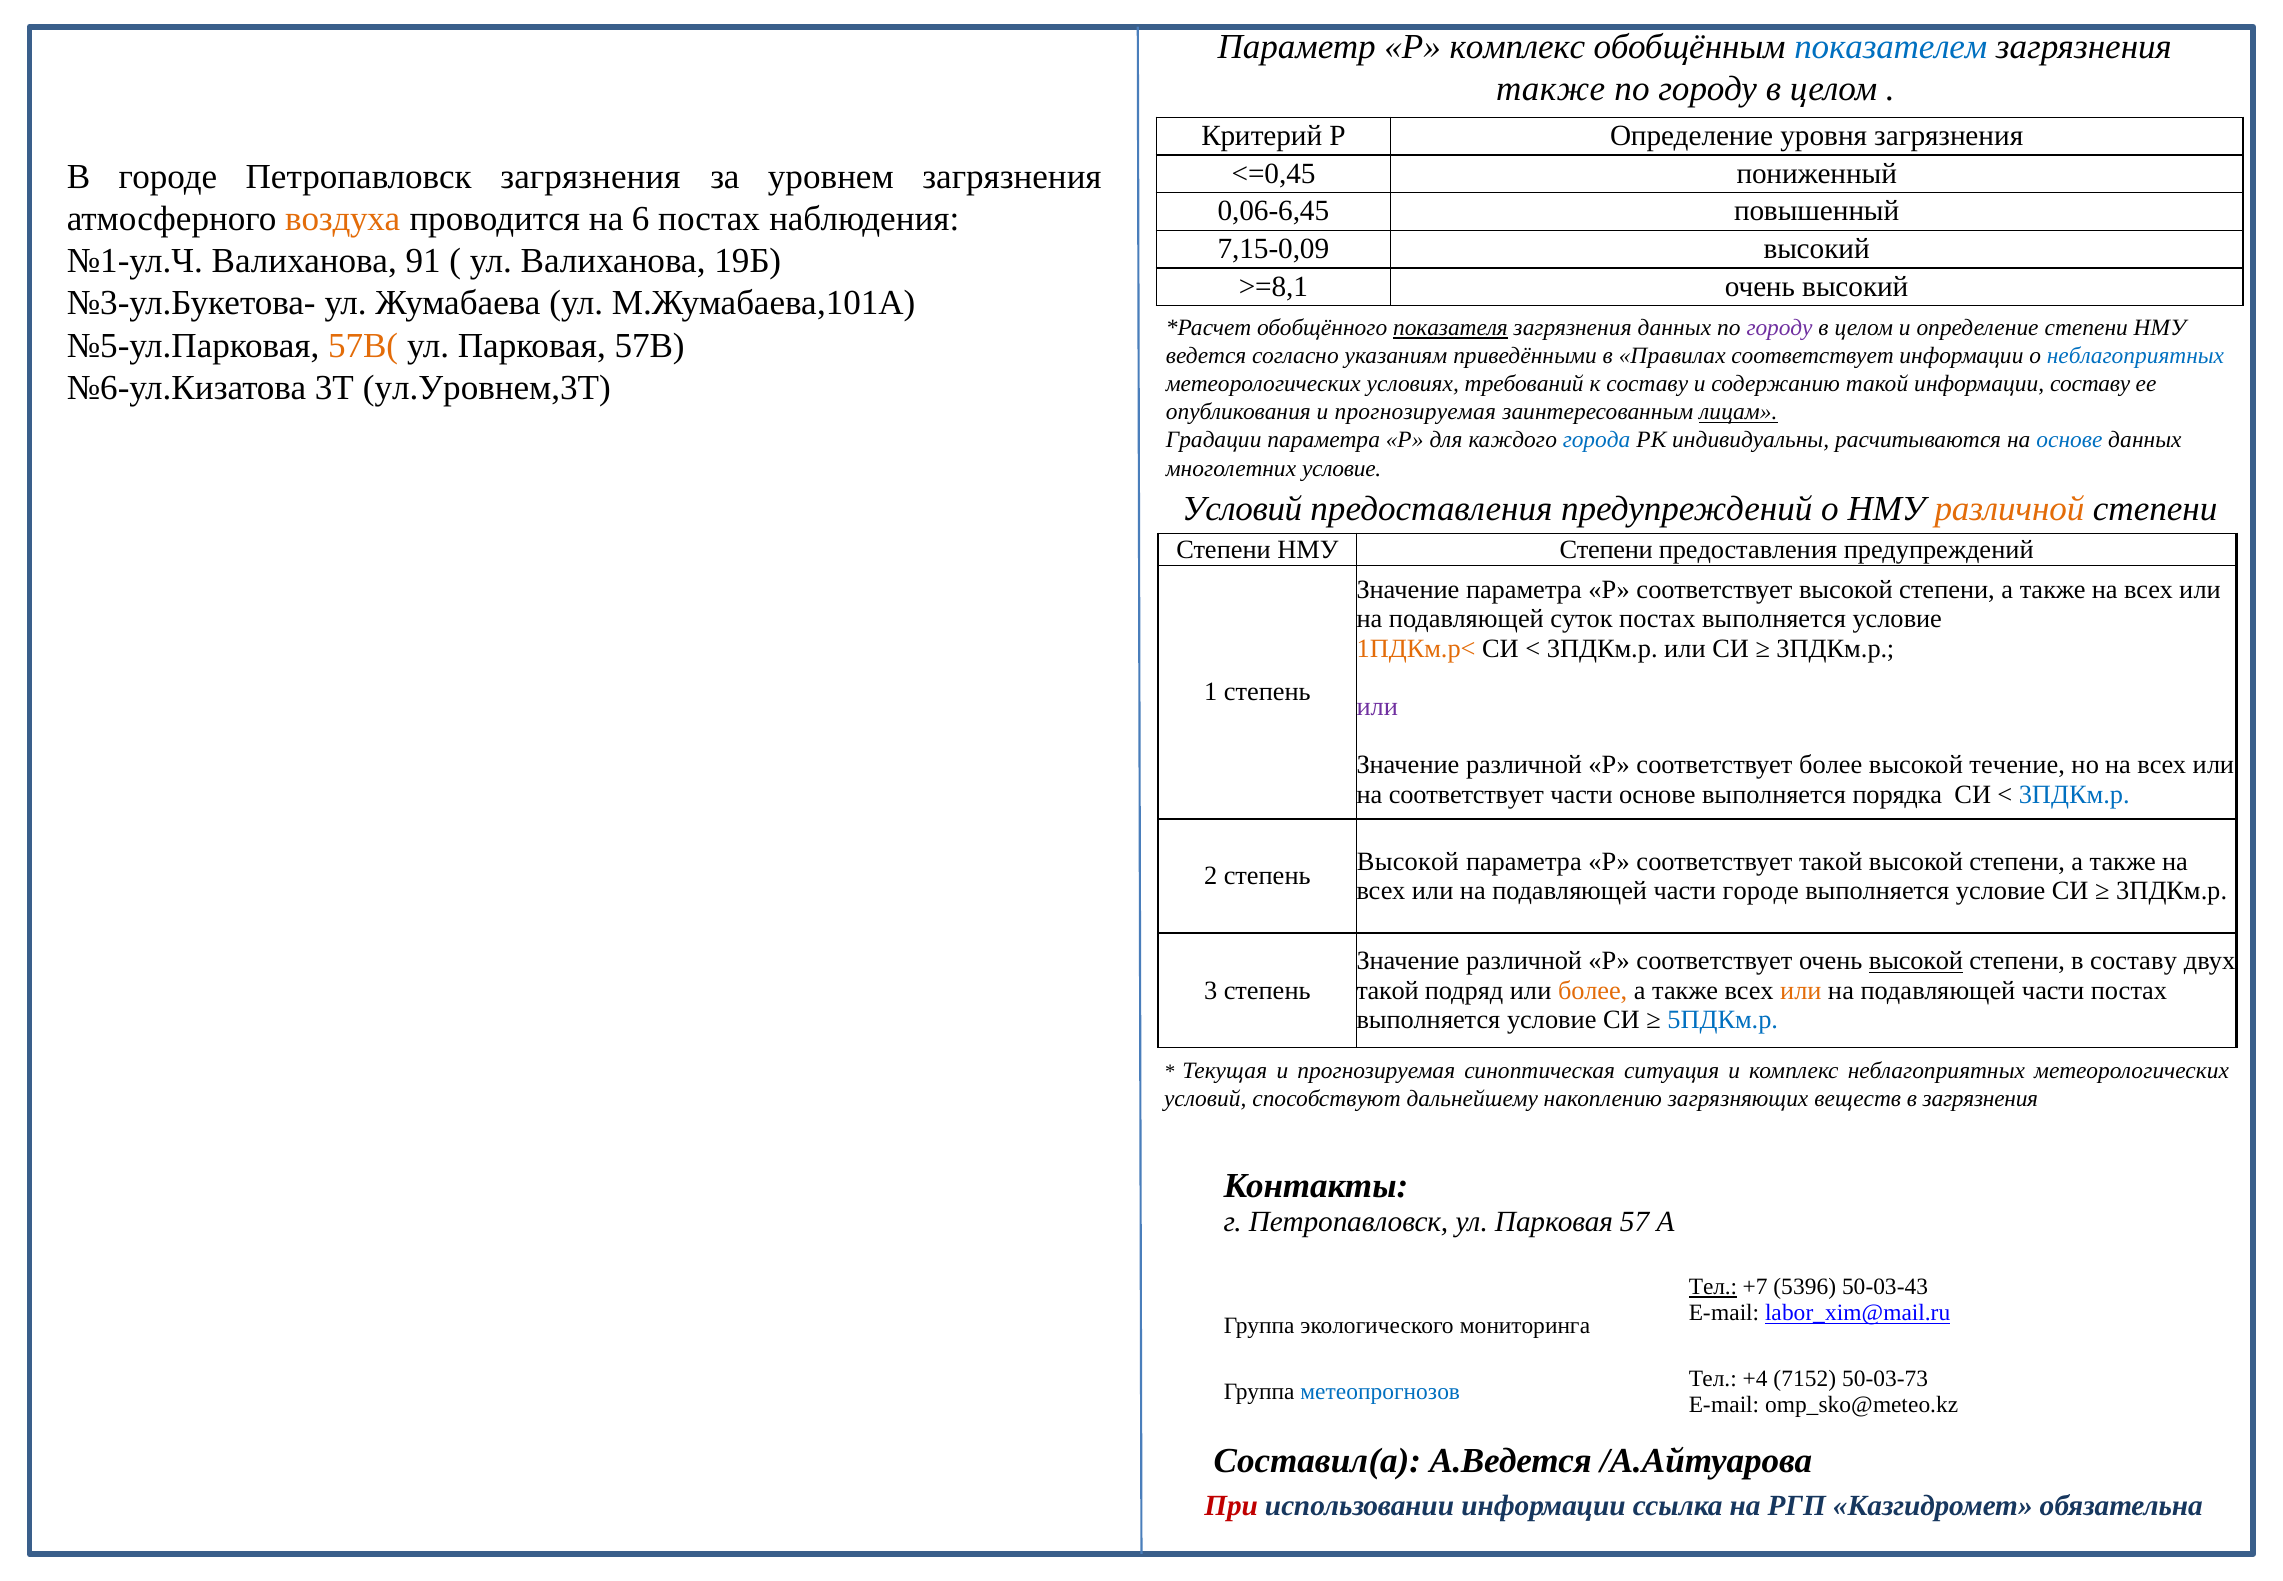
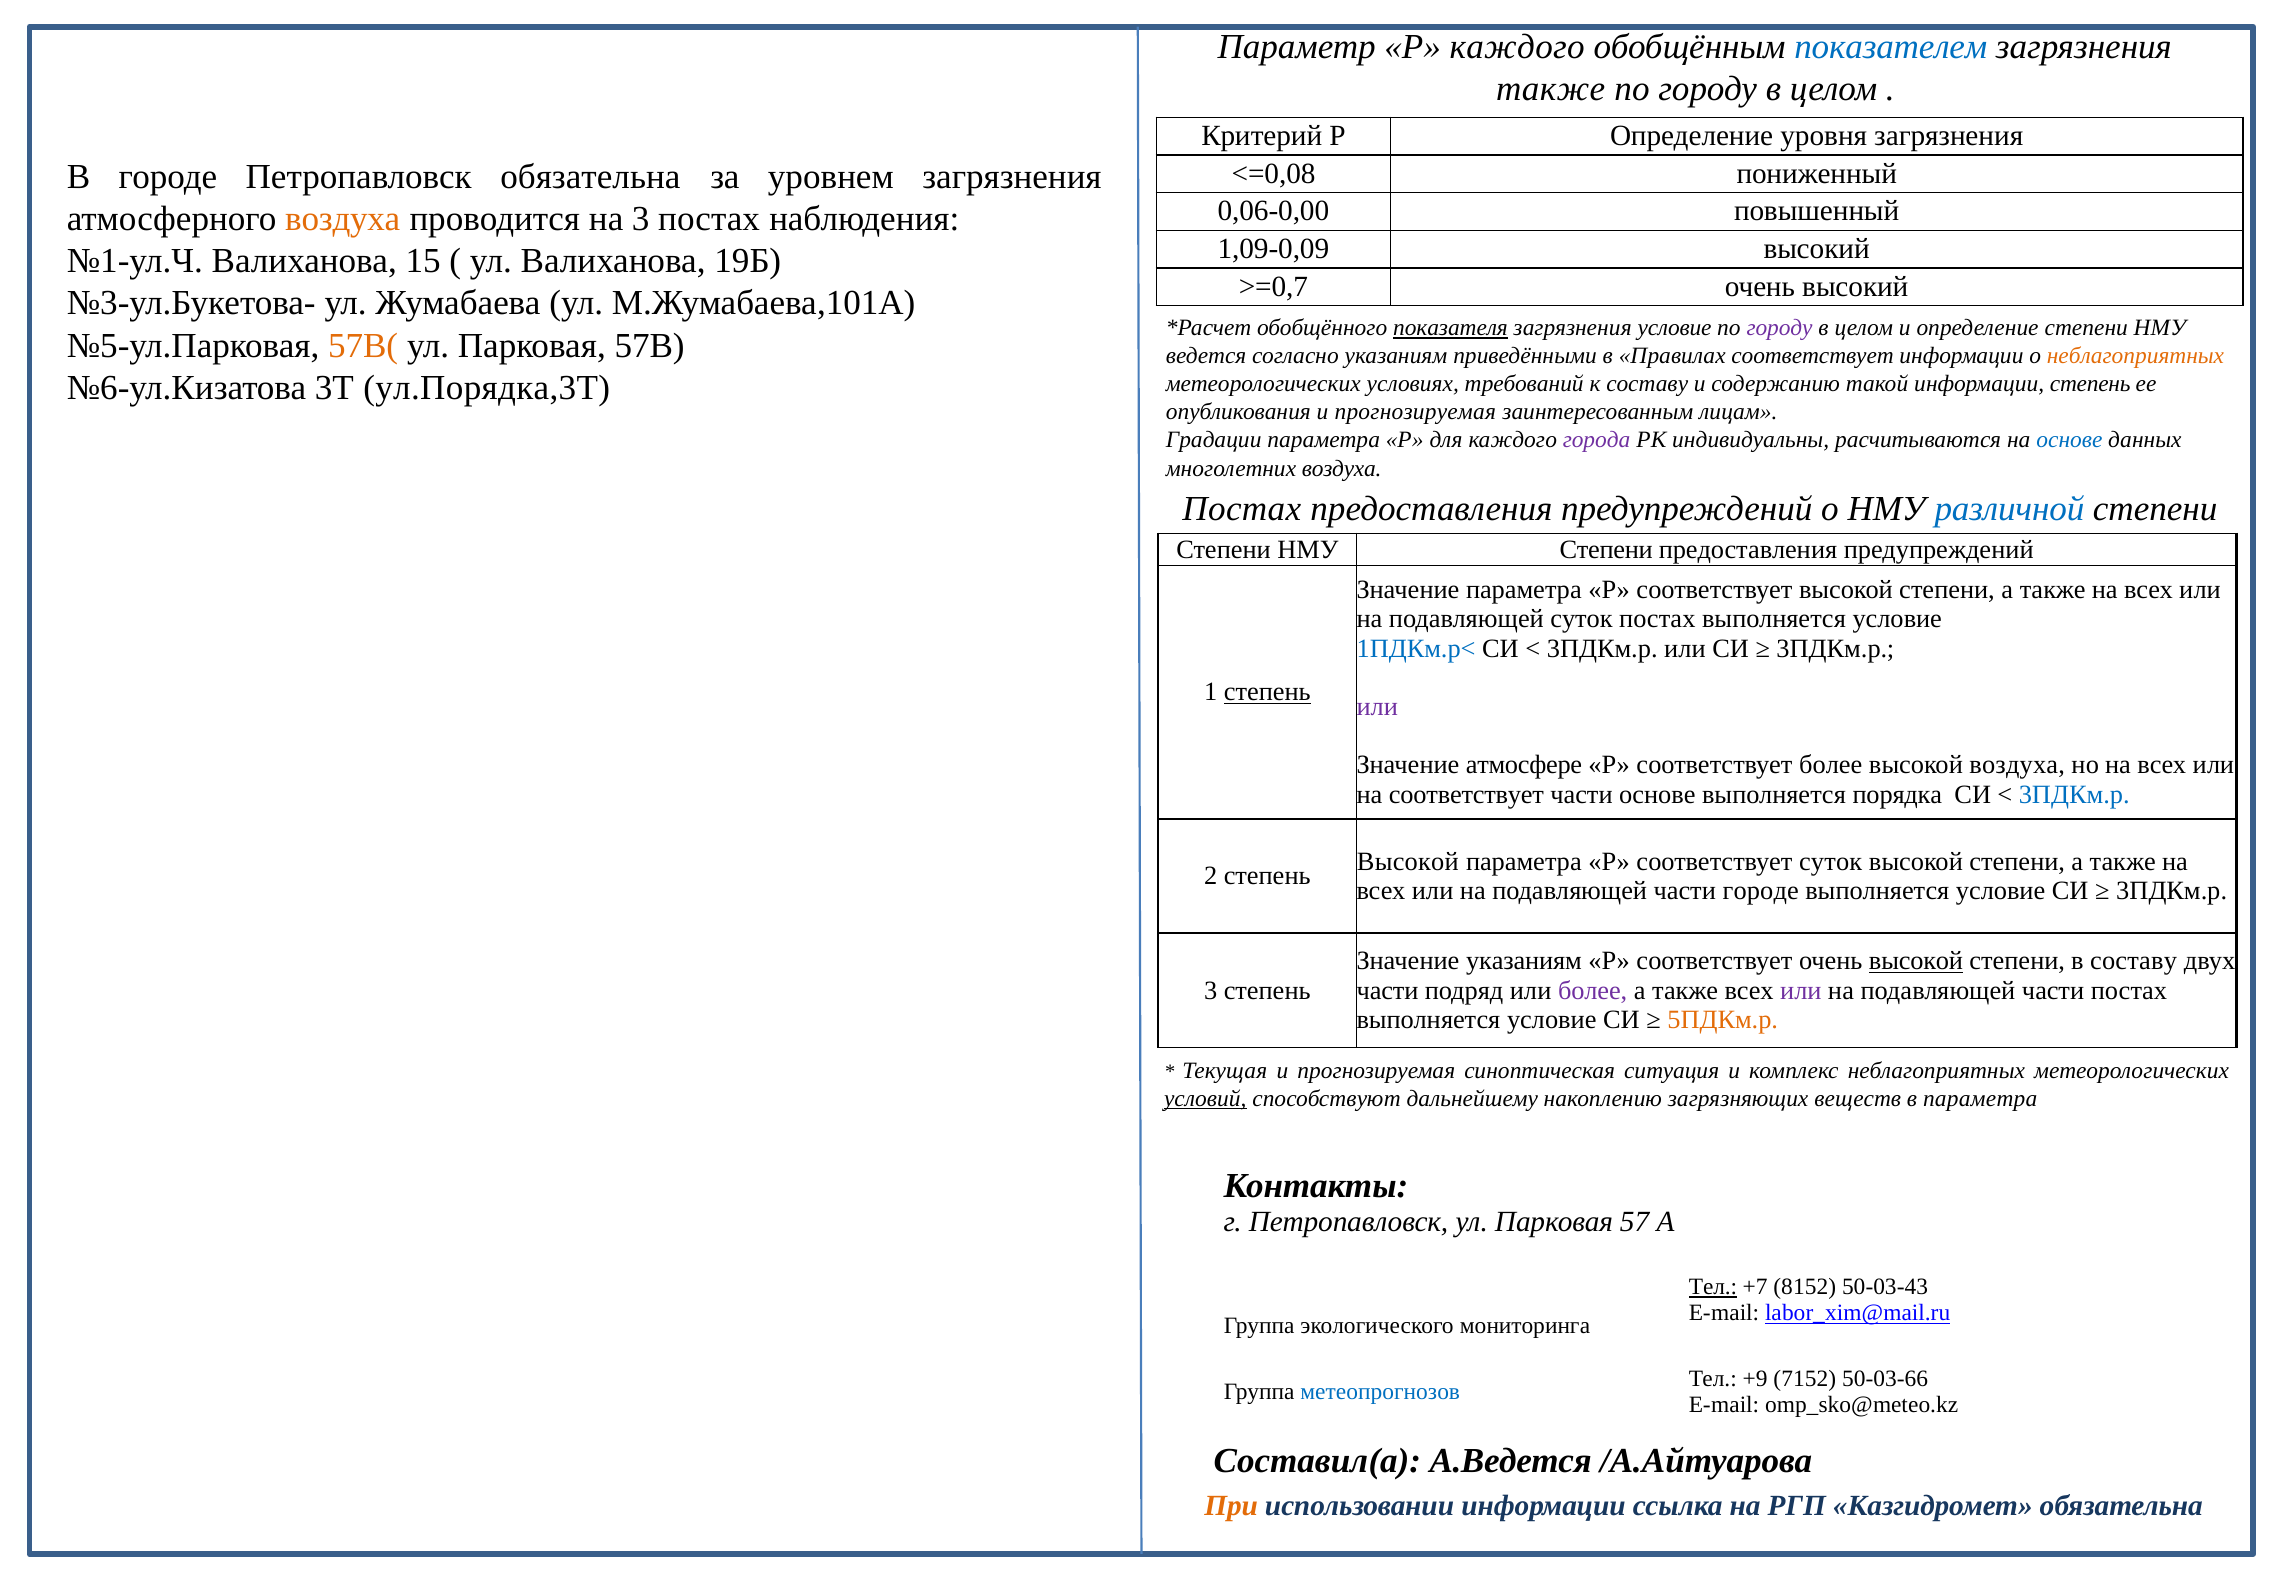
Р комплекс: комплекс -> каждого (1517, 47)
<=0,45: <=0,45 -> <=0,08 (1274, 173)
Петропавловск загрязнения: загрязнения -> обязательна (590, 177)
0,06-6,45: 0,06-6,45 -> 0,06-0,00 (1273, 211)
на 6: 6 -> 3 (641, 219)
7,15-0,09: 7,15-0,09 -> 1,09-0,09 (1273, 249)
91: 91 -> 15 (423, 261)
>=8,1: >=8,1 -> >=0,7 (1273, 286)
загрязнения данных: данных -> условие (1675, 328)
неблагоприятных colour: blue -> orange (2135, 356)
ул.Уровнем,3Т: ул.Уровнем,3Т -> ул.Порядка,3Т (487, 388)
информации составу: составу -> степень (2090, 384)
лицам underline: present -> none (1738, 412)
города colour: blue -> purple (1597, 440)
многолетних условие: условие -> воздуха (1342, 468)
Условий: Условий -> Постах (1242, 509)
различной colour: orange -> blue (2009, 509)
1ПДКм.р< colour: orange -> blue (1416, 648)
степень underline: none -> present (1267, 692)
различной: различной -> атмосфере (1524, 765)
высокой течение: течение -> воздуха (2017, 765)
соответствует такой: такой -> суток (1831, 861)
различной: различной -> указаниям (1524, 961)
такой: такой -> части (1388, 990)
более colour: orange -> purple (1593, 990)
или colour: orange -> purple (1801, 990)
5ПДКм.р colour: blue -> orange (1723, 1019)
условий underline: none -> present (1205, 1098)
в загрязнения: загрязнения -> параметра (1980, 1098)
5396: 5396 -> 8152 (1805, 1287)
+4: +4 -> +9 (1755, 1378)
50-03-73: 50-03-73 -> 50-03-66 (1885, 1378)
При colour: red -> orange (1231, 1505)
